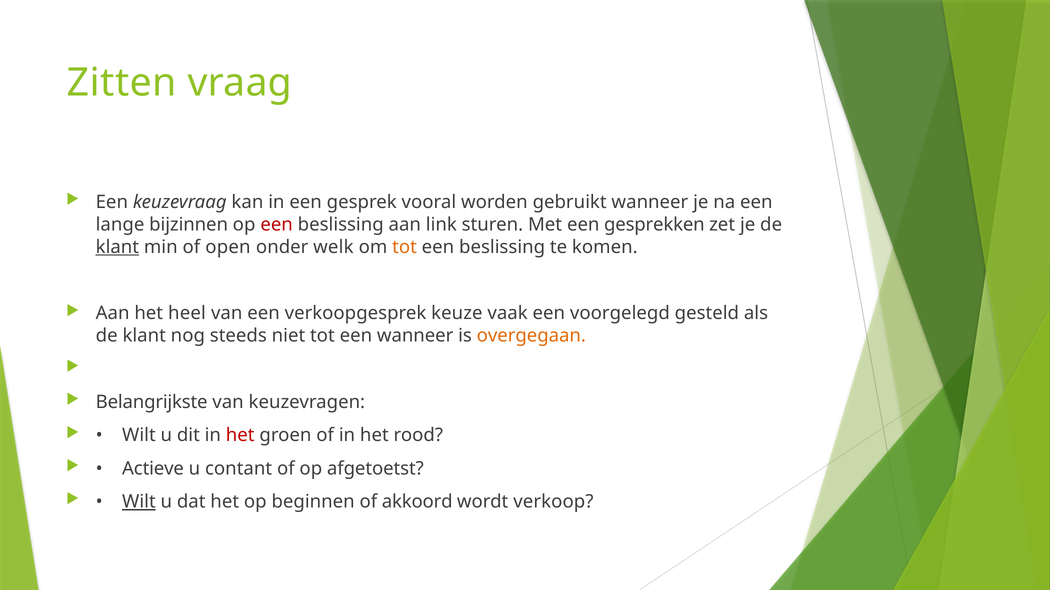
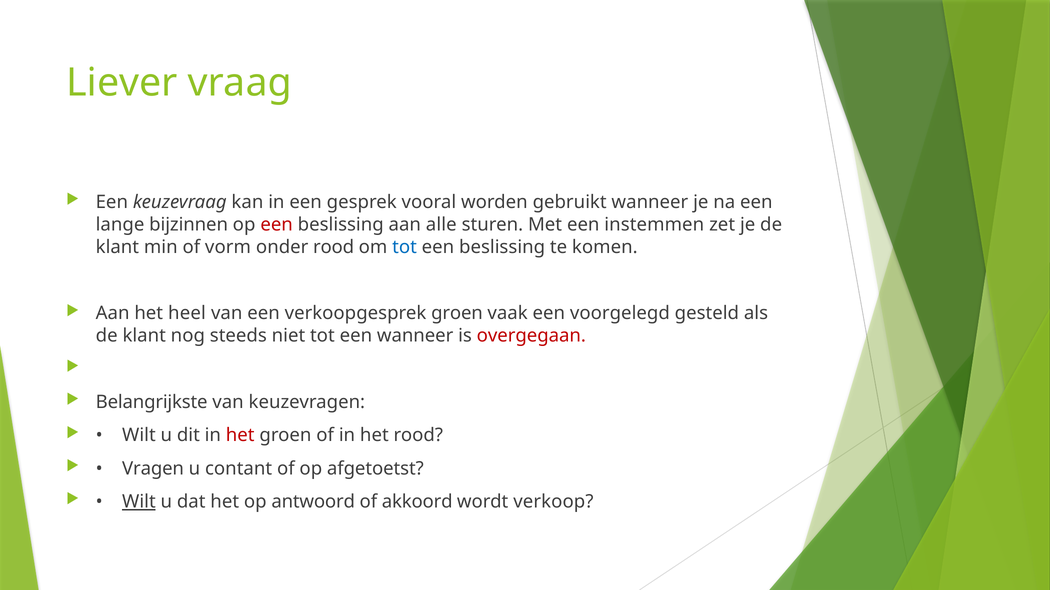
Zitten: Zitten -> Liever (122, 83)
link: link -> alle (441, 225)
gesprekken: gesprekken -> instemmen (654, 225)
klant underline: present -> none (117, 247)
open: open -> vorm (228, 247)
onder welk: welk -> rood (334, 247)
tot colour: orange -> blue (405, 247)
verkoopgesprek keuze: keuze -> groen (457, 314)
overgegaan colour: orange -> red (531, 336)
Actieve: Actieve -> Vragen (153, 469)
beginnen: beginnen -> antwoord (313, 502)
